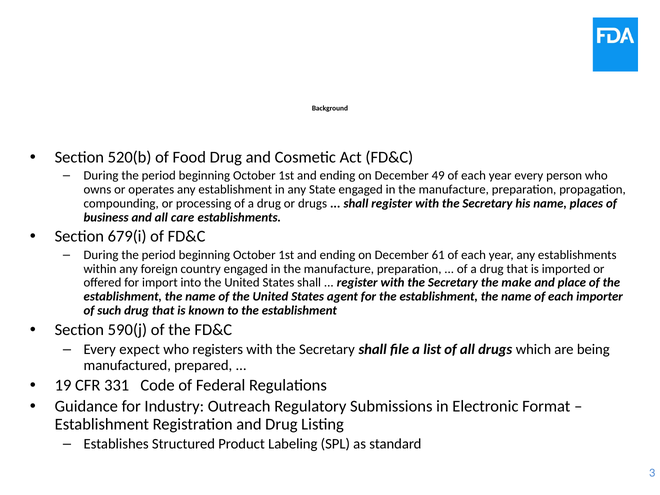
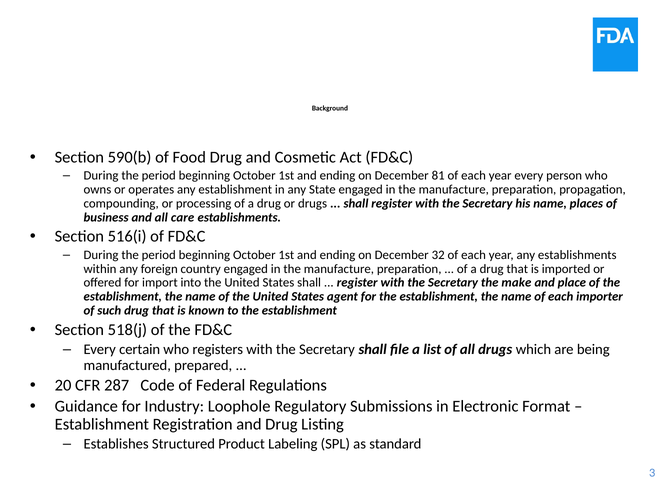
520(b: 520(b -> 590(b (130, 157)
49: 49 -> 81 (438, 176)
679(i: 679(i -> 516(i (127, 236)
61: 61 -> 32 (438, 255)
590(j: 590(j -> 518(j (127, 330)
expect: expect -> certain (140, 349)
19: 19 -> 20 (63, 385)
331: 331 -> 287 (117, 385)
Outreach: Outreach -> Loophole (239, 406)
